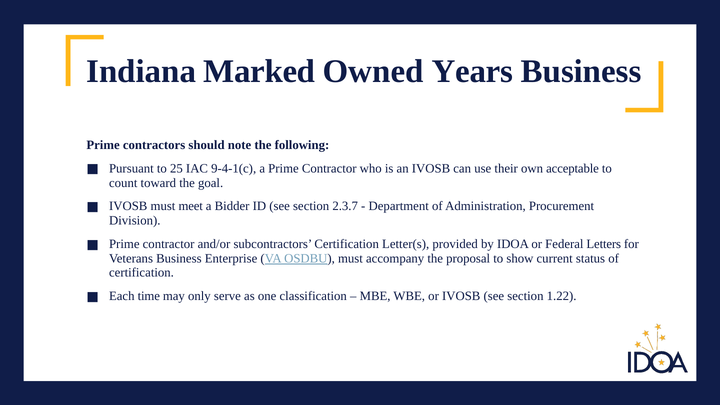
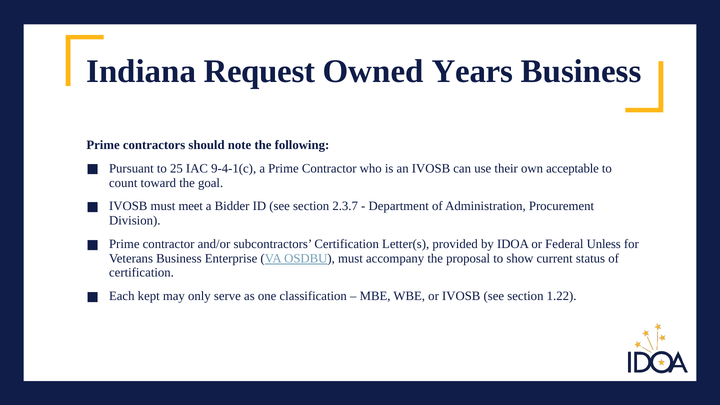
Marked: Marked -> Request (259, 71)
Letters: Letters -> Unless (604, 244)
time: time -> kept (149, 296)
